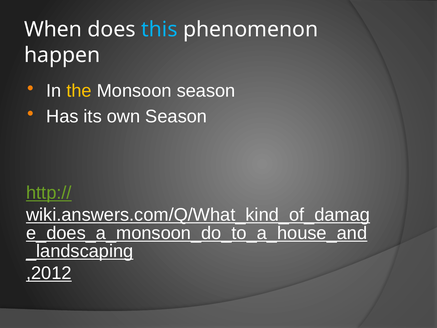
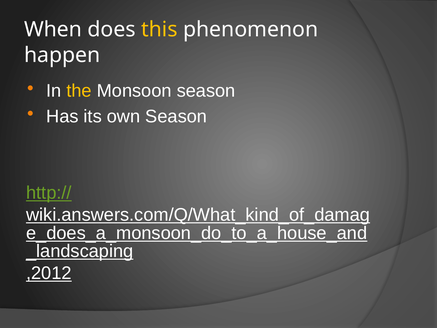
this colour: light blue -> yellow (159, 29)
